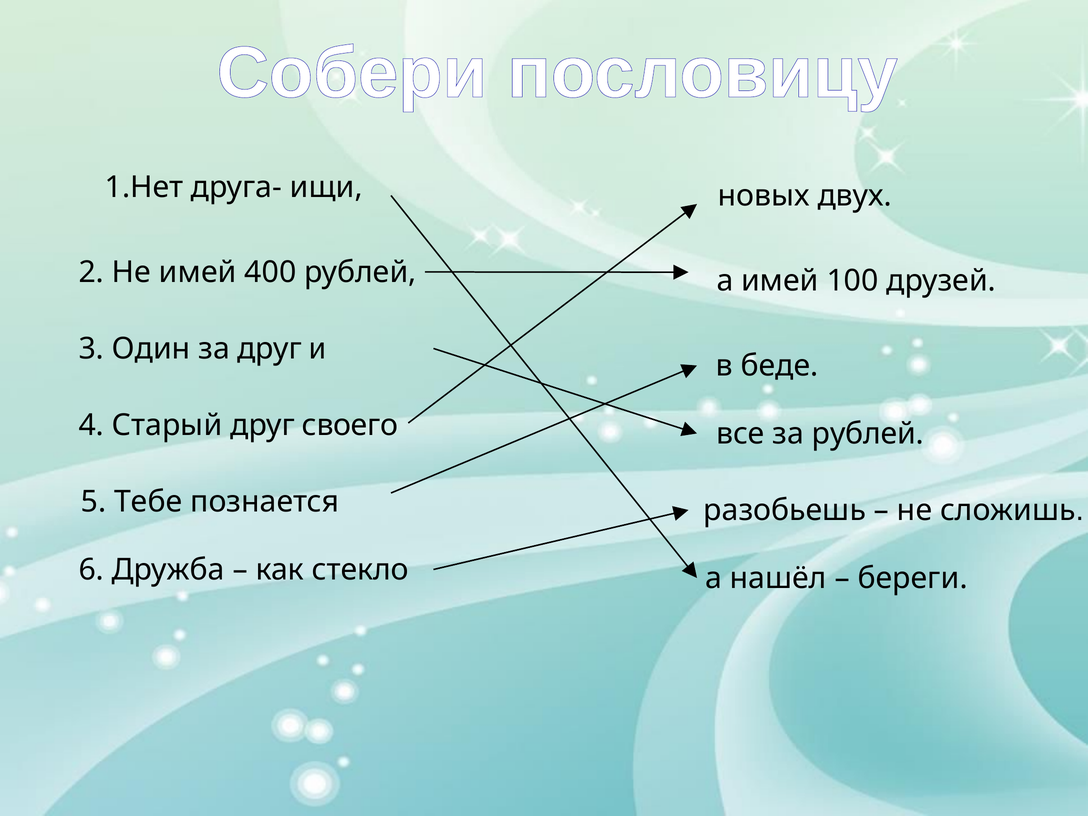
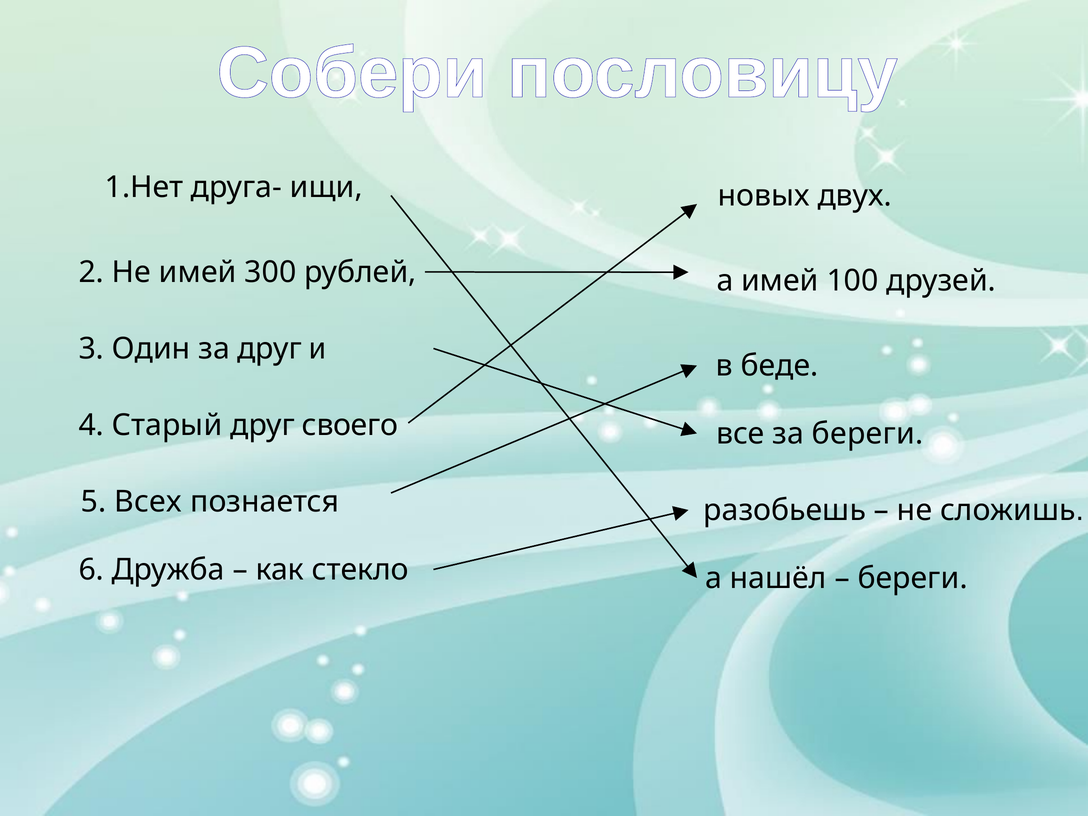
400: 400 -> 300 (270, 272)
за рублей: рублей -> береги (868, 434)
Тебе: Тебе -> Всех (148, 502)
